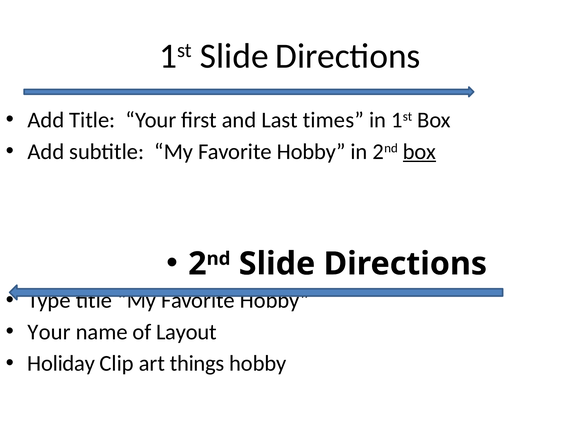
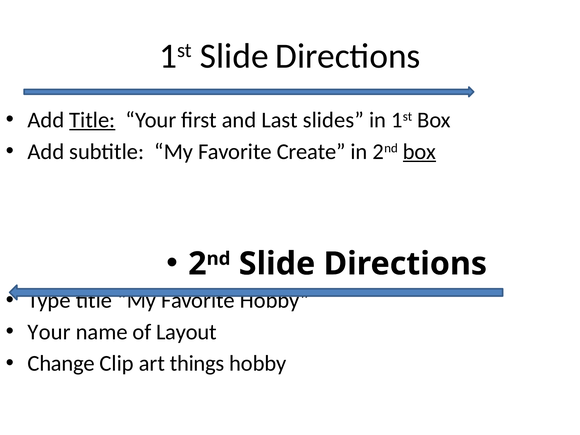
Title underline: none -> present (92, 120)
times: times -> slides (333, 120)
subtitle My Favorite Hobby: Hobby -> Create (311, 152)
Holiday: Holiday -> Change (61, 364)
